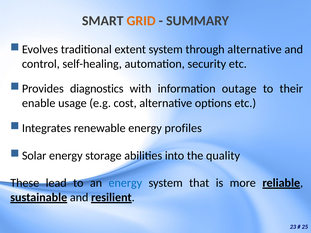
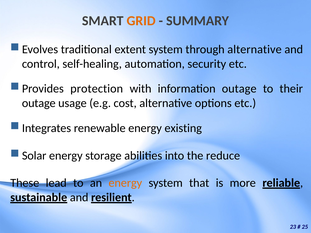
diagnostics: diagnostics -> protection (97, 89)
enable: enable -> outage (39, 103)
profiles: profiles -> existing (183, 128)
quality: quality -> reduce (223, 156)
energy colour: blue -> orange (125, 183)
